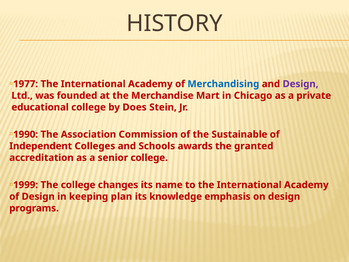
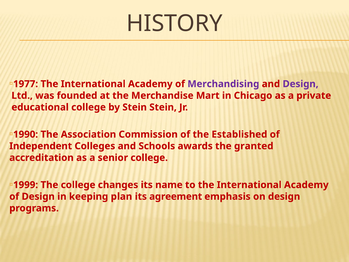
Merchandising colour: blue -> purple (223, 84)
by Does: Does -> Stein (135, 107)
Sustainable: Sustainable -> Established (239, 134)
knowledge: knowledge -> agreement (176, 196)
